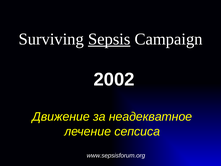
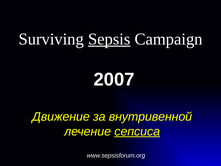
2002: 2002 -> 2007 (114, 79)
неадекватное: неадекватное -> внутривенной (151, 117)
сепсиса underline: none -> present (137, 131)
